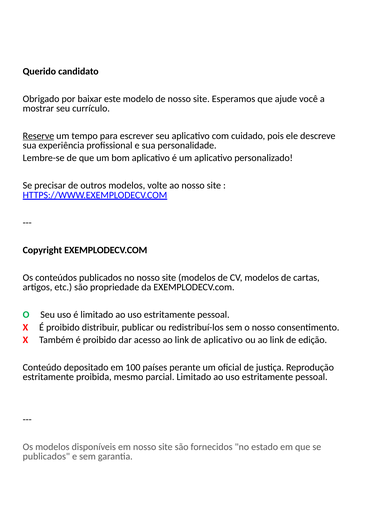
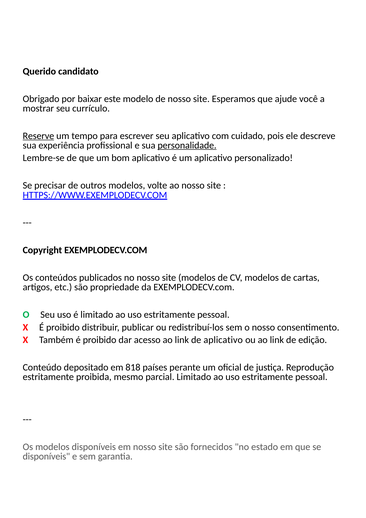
personalidade underline: none -> present (187, 145)
100: 100 -> 818 (133, 367)
publicados: publicados -> disponíveis (46, 456)
